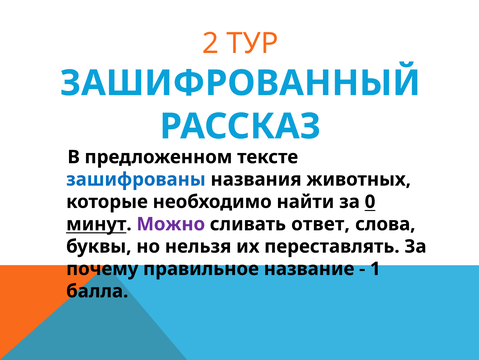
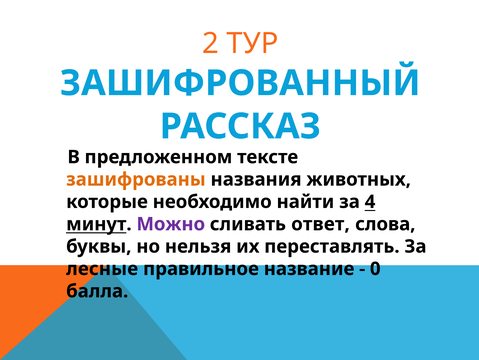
зашифрованы colour: blue -> orange (136, 179)
0: 0 -> 4 (370, 201)
почему: почему -> лесные (102, 268)
1: 1 -> 0 (375, 268)
